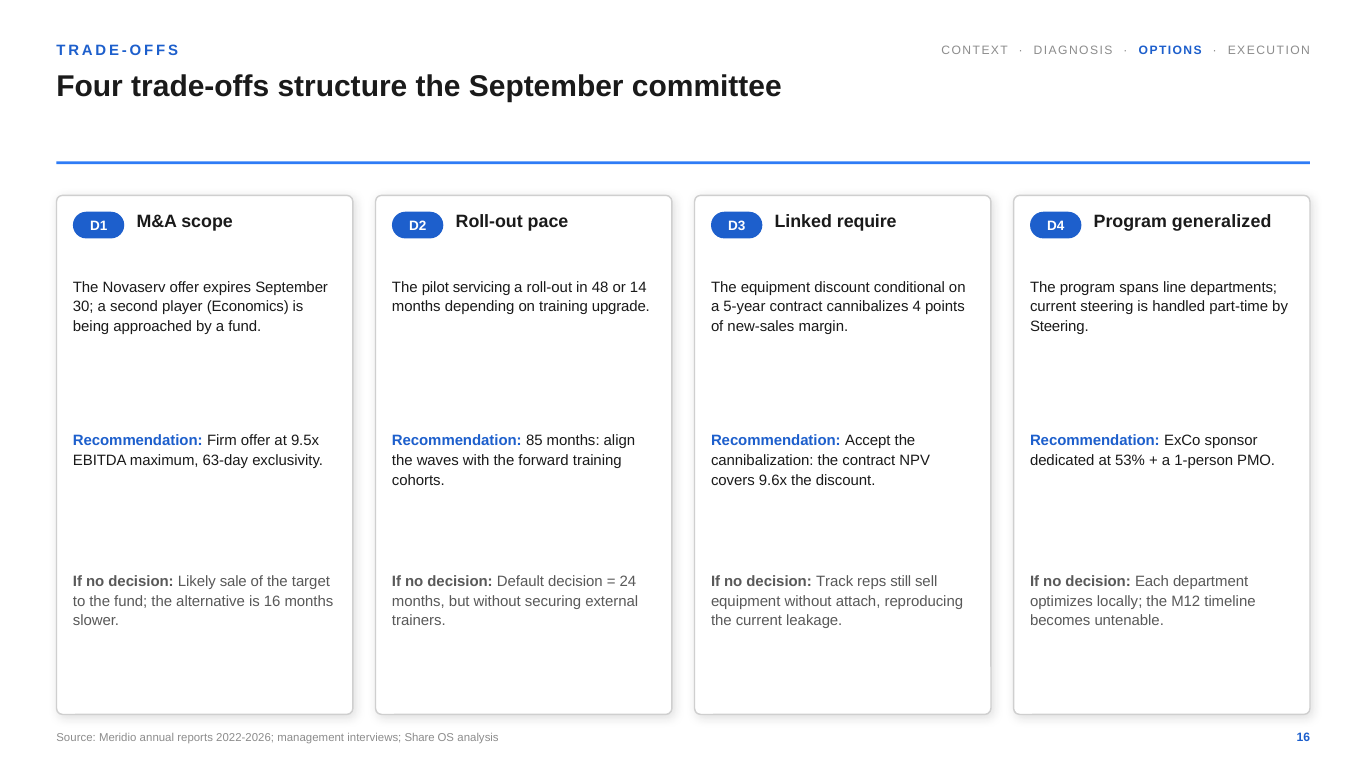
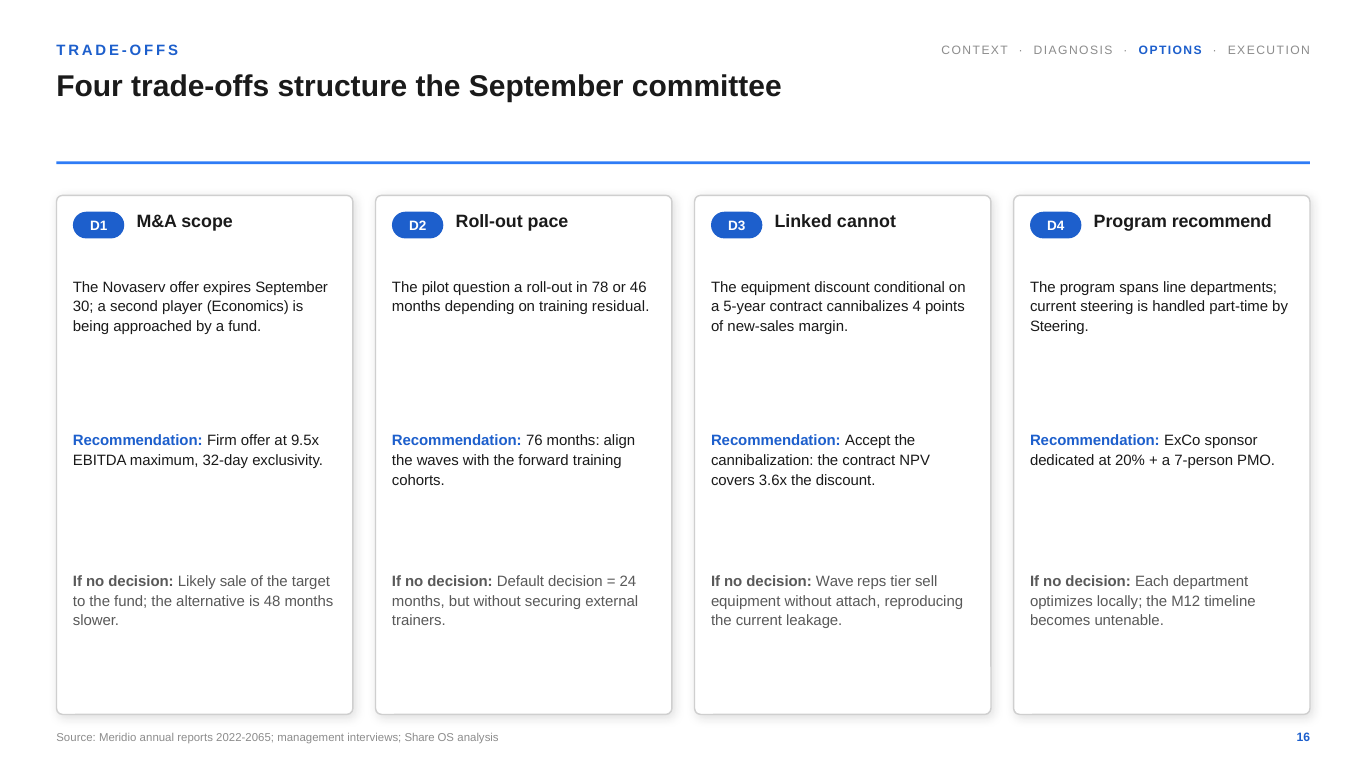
require: require -> cannot (867, 222)
generalized: generalized -> recommend (1222, 222)
servicing: servicing -> question (482, 287)
48: 48 -> 78 (600, 287)
14: 14 -> 46 (638, 287)
upgrade: upgrade -> residual (621, 307)
85: 85 -> 76 (534, 441)
63-day: 63-day -> 32-day (225, 460)
53%: 53% -> 20% (1130, 460)
1-person: 1-person -> 7-person (1204, 460)
9.6x: 9.6x -> 3.6x (773, 480)
Track: Track -> Wave (835, 581)
still: still -> tier (901, 581)
is 16: 16 -> 48 (272, 601)
2022-2026: 2022-2026 -> 2022-2065 (245, 737)
